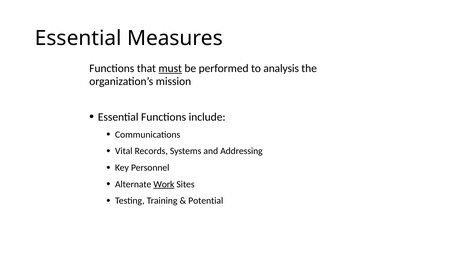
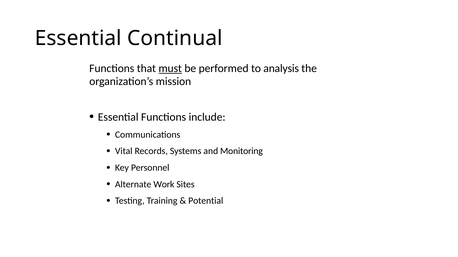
Measures: Measures -> Continual (175, 38)
Addressing: Addressing -> Monitoring (241, 151)
Work underline: present -> none (164, 185)
